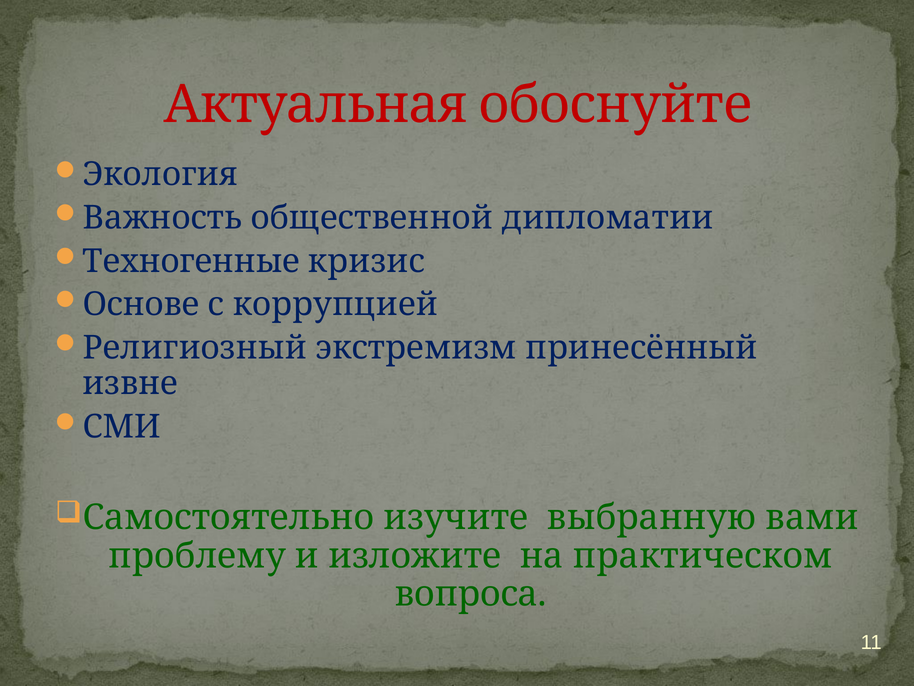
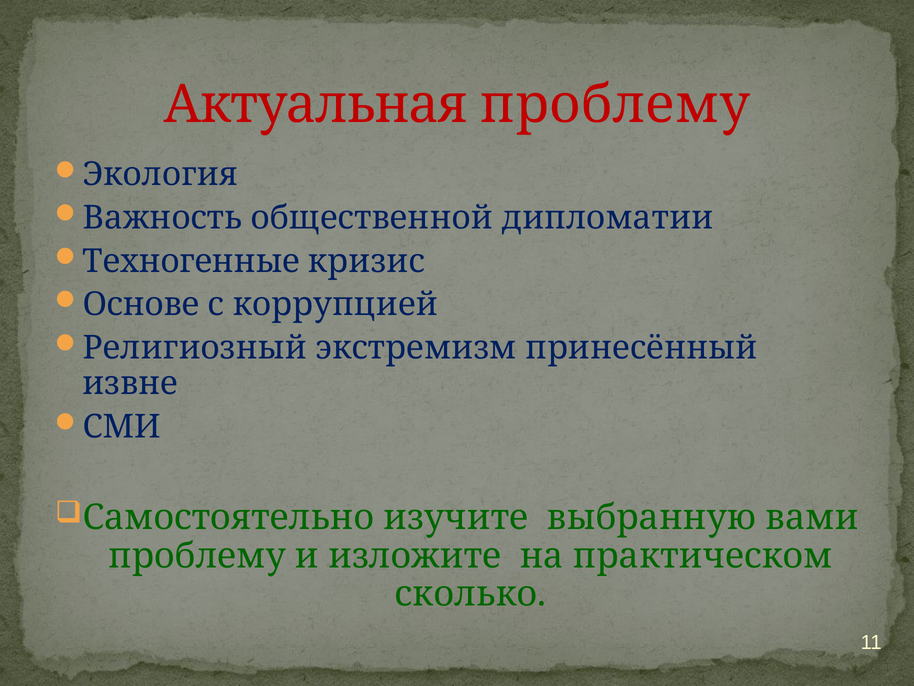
Актуальная обоснуйте: обоснуйте -> проблему (615, 104)
вопроса: вопроса -> сколько (471, 594)
